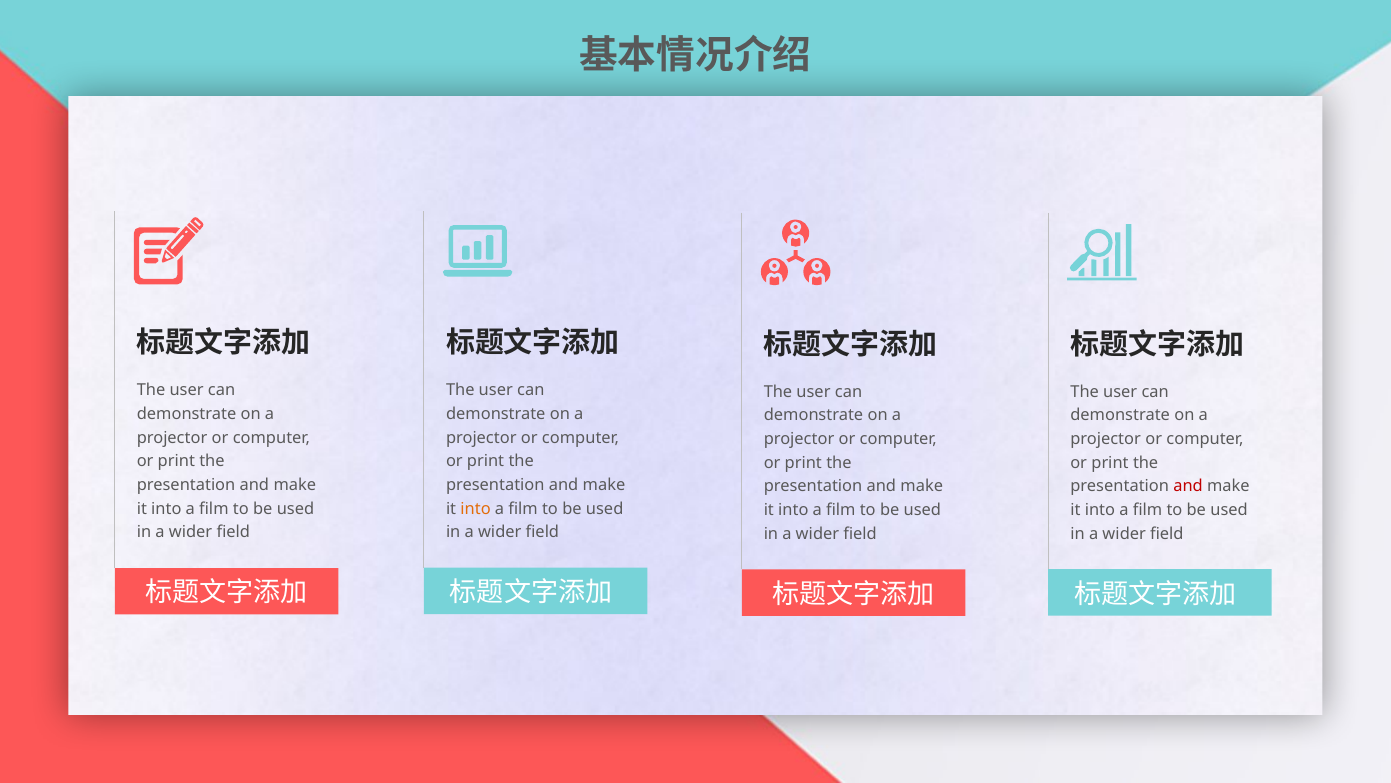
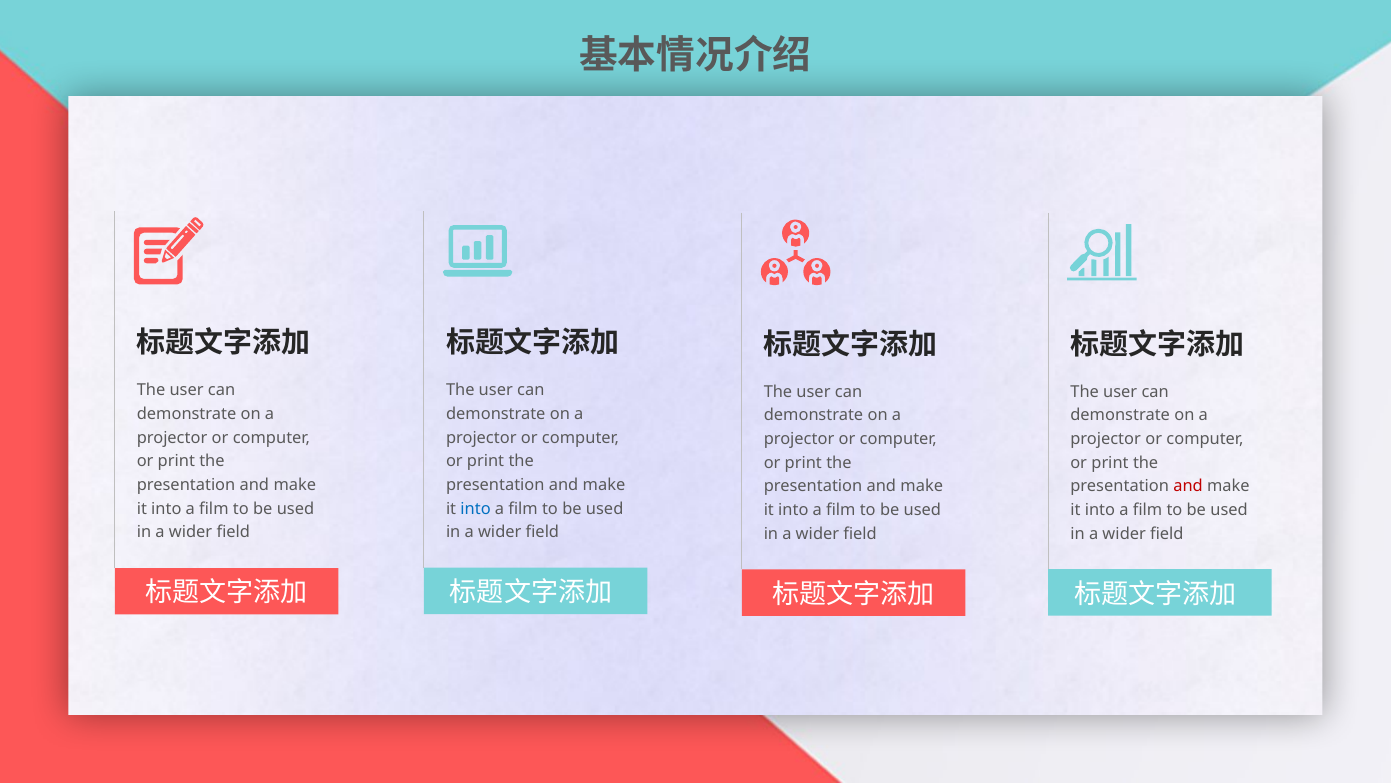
into colour: orange -> blue (476, 508)
